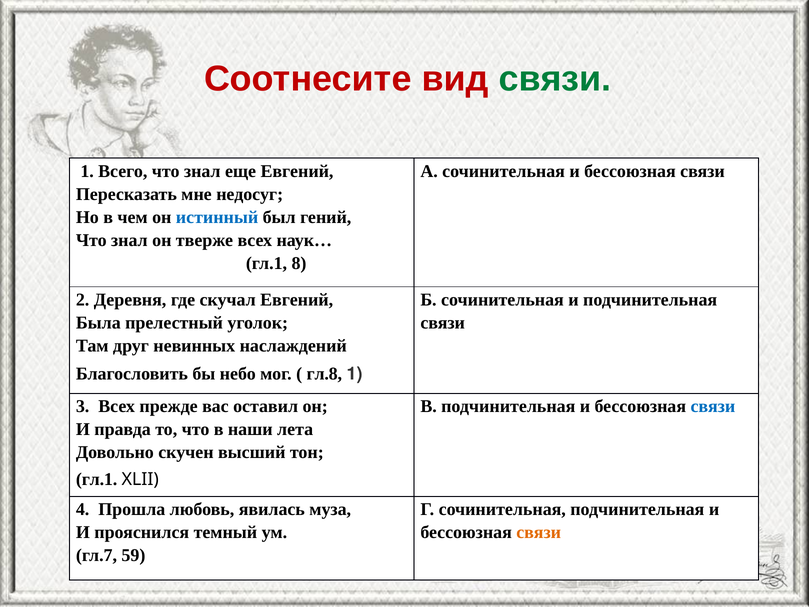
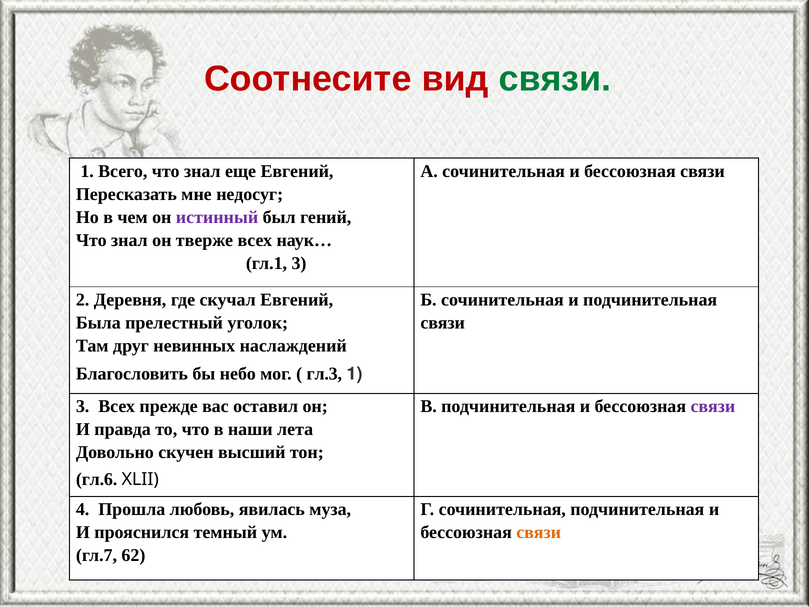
истинный colour: blue -> purple (217, 217)
гл.1 8: 8 -> 3 (299, 263)
гл.8: гл.8 -> гл.3 (324, 374)
связи colour: blue -> purple (713, 406)
гл.1: гл.1 -> гл.6 (97, 479)
59: 59 -> 62 (133, 555)
